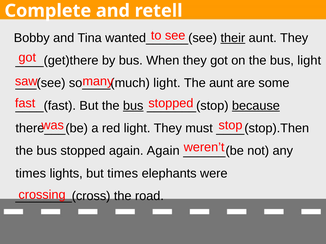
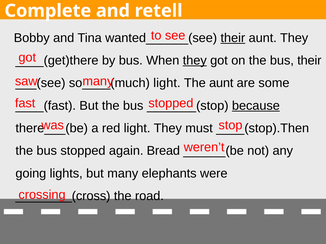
they underline: none -> present (195, 61)
bus light: light -> their (309, 61)
bus underline: present -> none (133, 106)
again Again: Again -> Bread (163, 151)
times: times -> going (31, 174)
but times: times -> many (123, 174)
